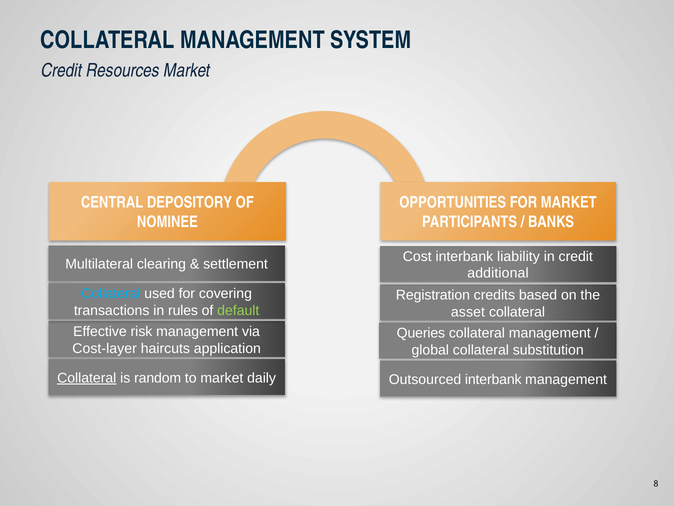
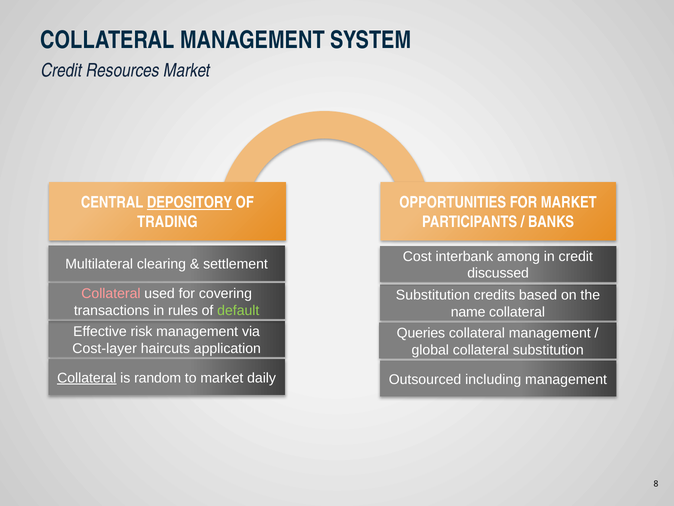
DEPOSITORY underline: none -> present (190, 203)
NOMINEE: NOMINEE -> TRADING (167, 222)
liability: liability -> among (519, 256)
additional: additional -> discussed (498, 273)
Collateral colour: light blue -> pink (111, 293)
Registration: Registration -> Substitution (433, 295)
asset: asset -> name (468, 312)
Outsourced interbank: interbank -> including (493, 379)
